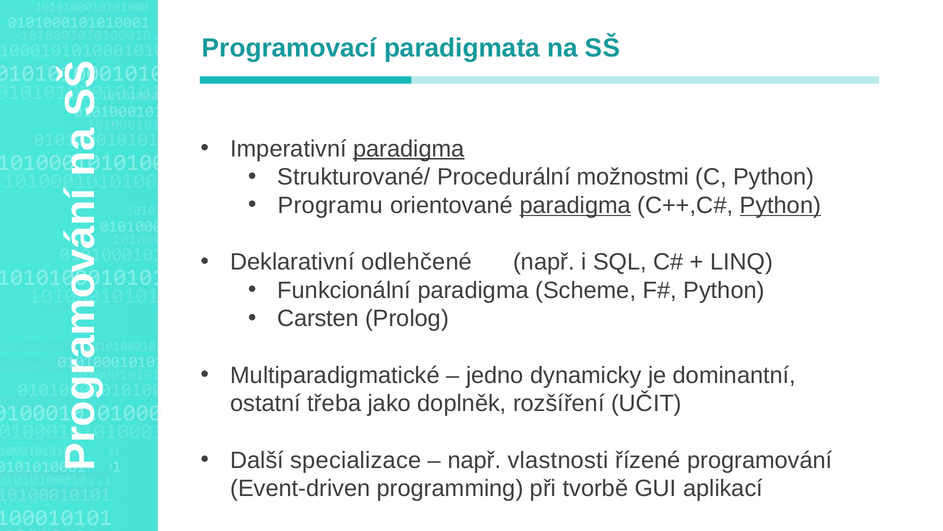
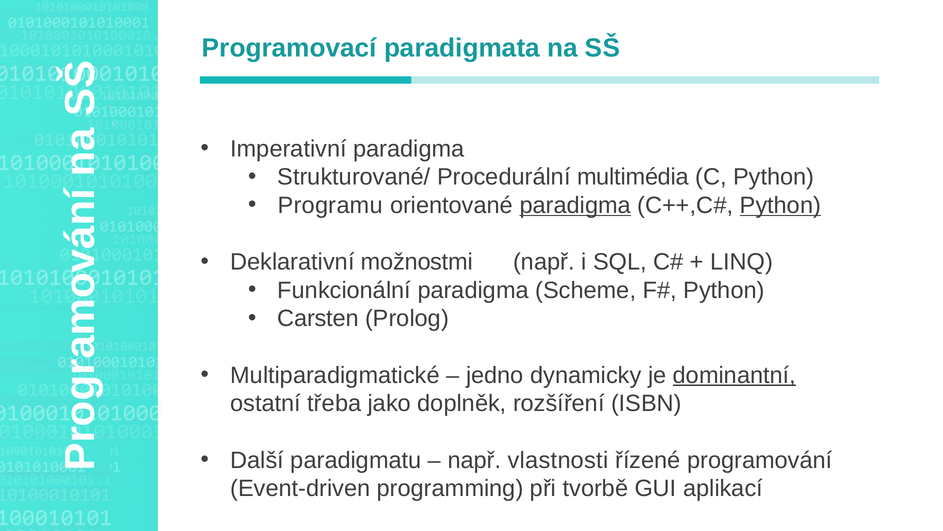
paradigma underline: present -> none (409, 149)
možnostmi: možnostmi -> multimédia (633, 177)
odlehčené: odlehčené -> možnostmi (417, 262)
dominantní underline: none -> present (734, 375)
UČIT: UČIT -> ISBN (646, 403)
specializace: specializace -> paradigmatu (356, 460)
